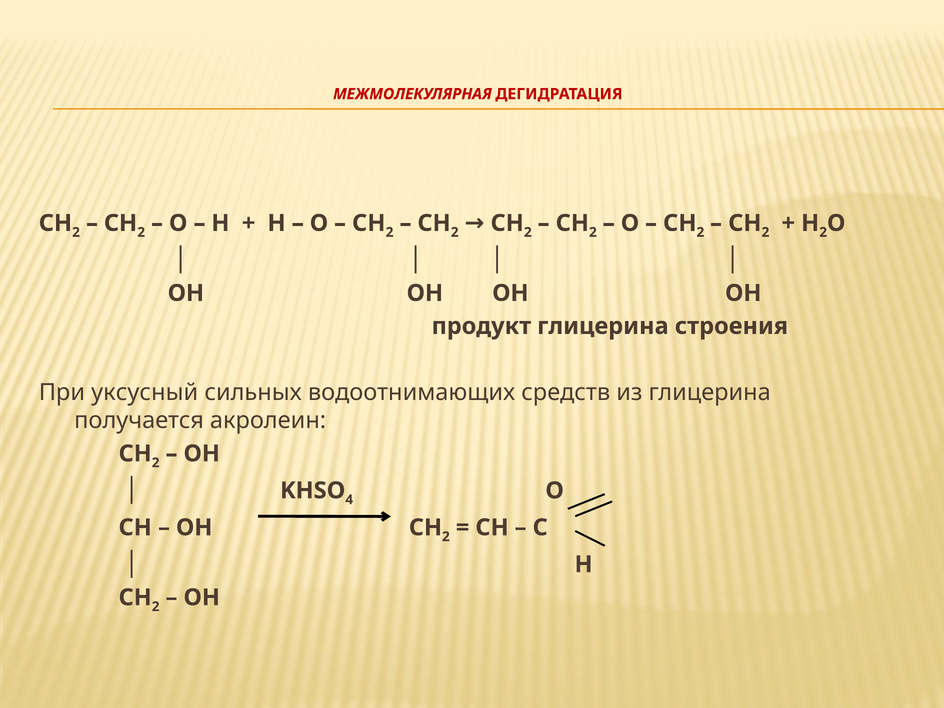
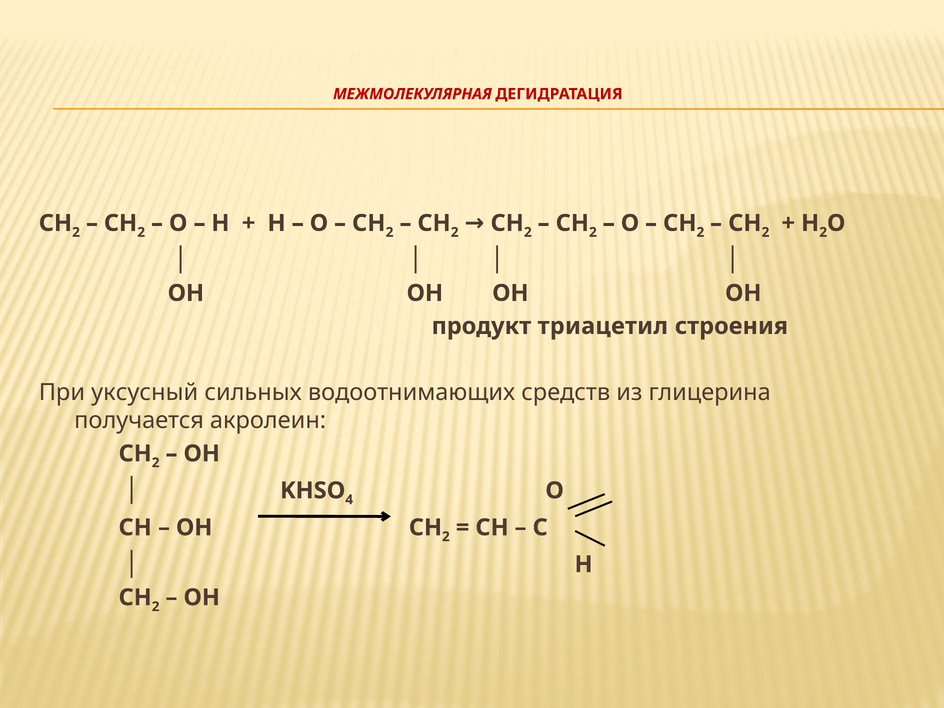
продукт глицерина: глицерина -> триацетил (603, 326)
